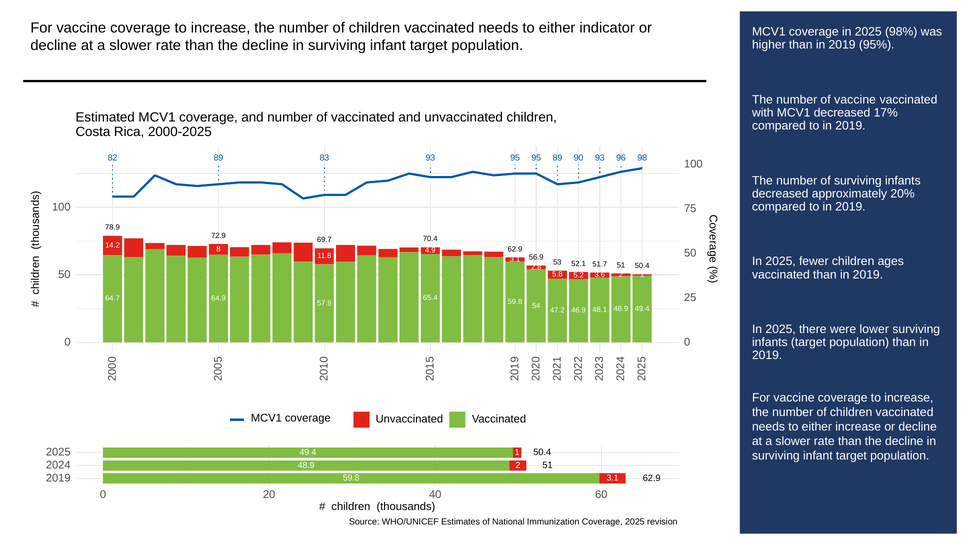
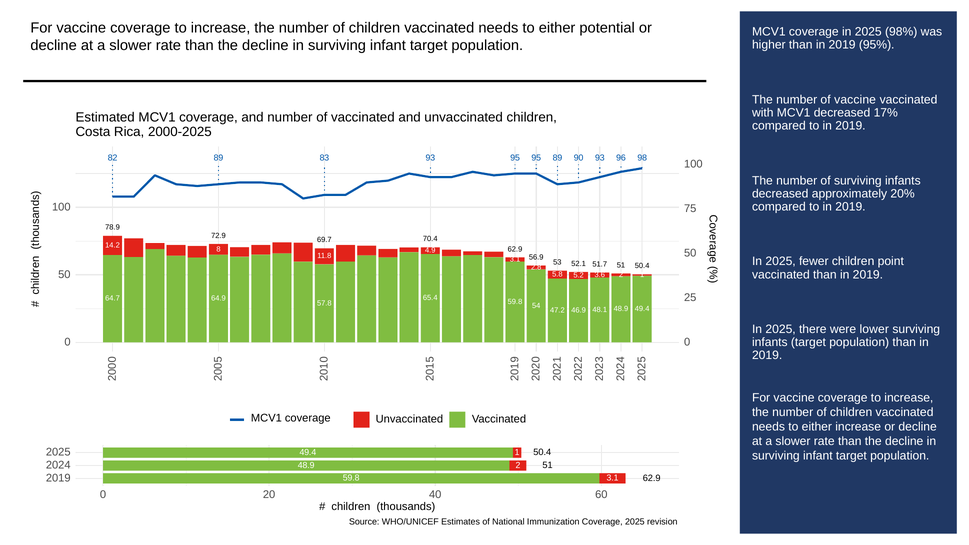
indicator: indicator -> potential (607, 28)
ages: ages -> point (891, 262)
